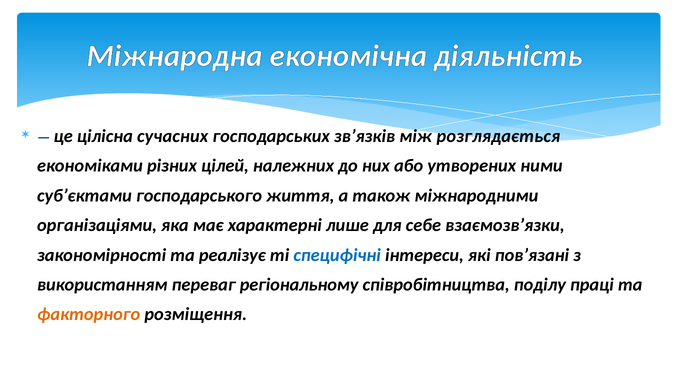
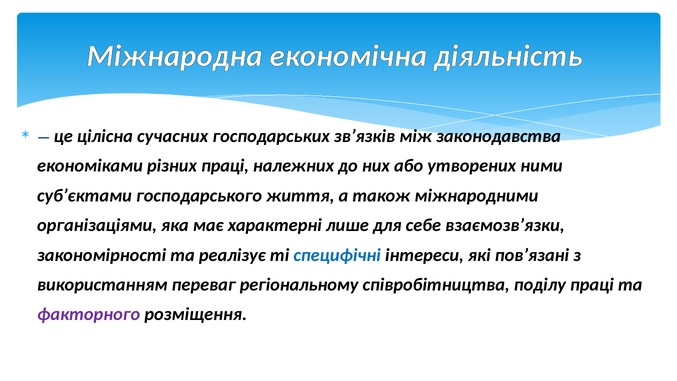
розглядається: розглядається -> законодавства (499, 136)
різних цілей: цілей -> праці (225, 166)
факторного colour: orange -> purple (89, 314)
